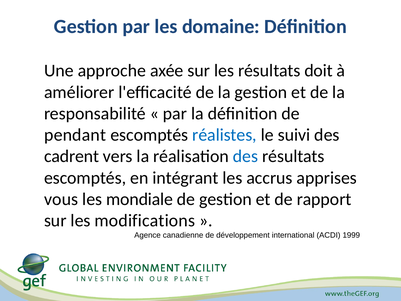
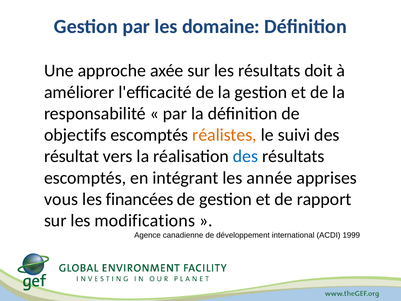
pendant: pendant -> objectifs (75, 135)
réalistes colour: blue -> orange (224, 135)
cadrent: cadrent -> résultat (72, 156)
accrus: accrus -> année (269, 178)
mondiale: mondiale -> financées (140, 199)
